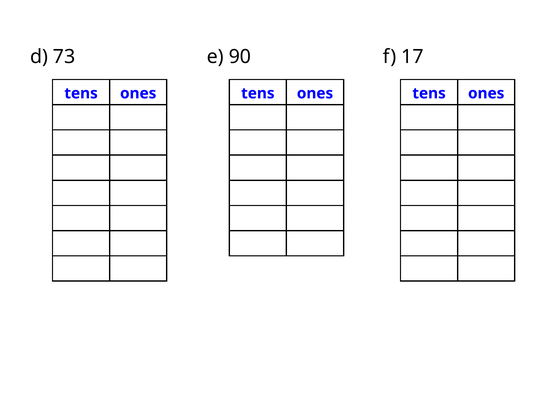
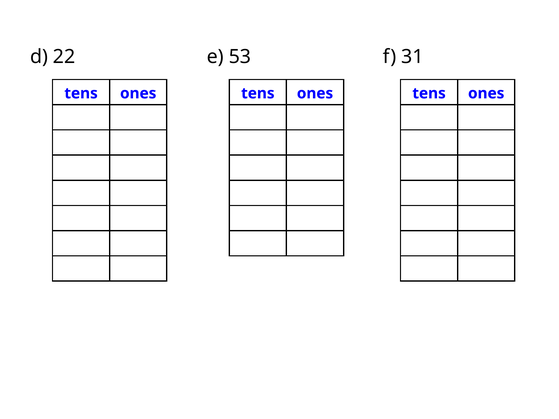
73: 73 -> 22 (64, 57)
90: 90 -> 53 (240, 57)
17: 17 -> 31 (413, 57)
